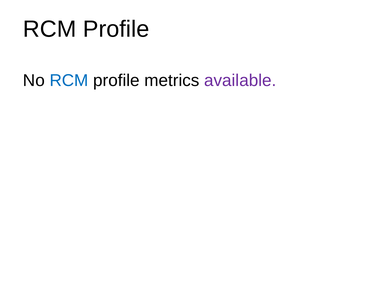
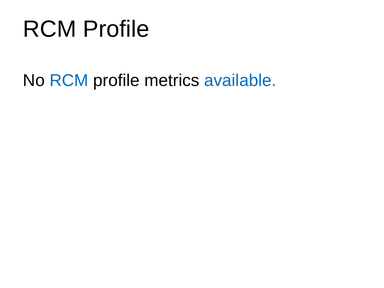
available colour: purple -> blue (240, 81)
